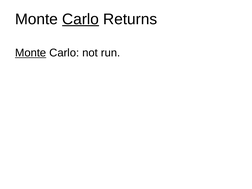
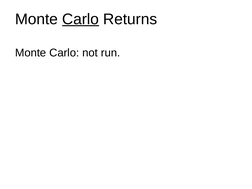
Monte underline: present -> none (31, 53)
